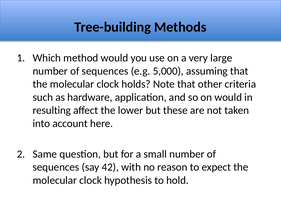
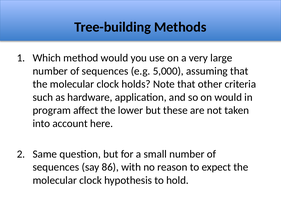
resulting: resulting -> program (52, 110)
42: 42 -> 86 (110, 167)
